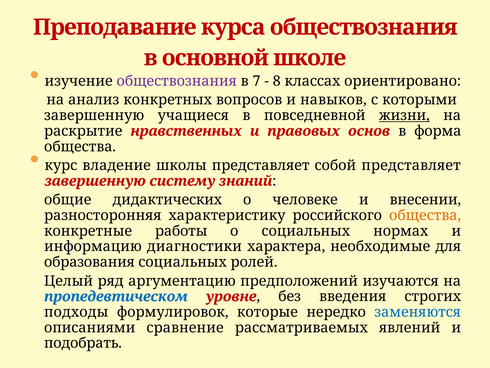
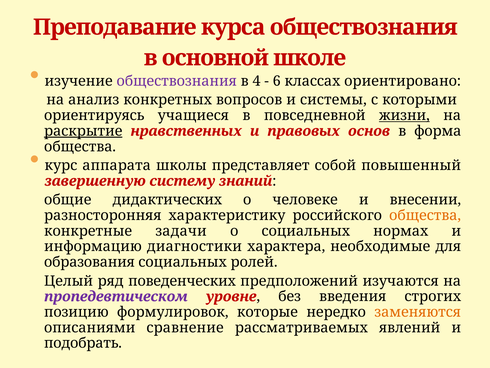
7: 7 -> 4 (257, 81)
8: 8 -> 6 (277, 81)
навыков: навыков -> системы (333, 100)
завершенную: завершенную -> ориентируясь (94, 115)
раскрытие underline: none -> present (83, 131)
владение: владение -> аппарата (117, 165)
собой представляет: представляет -> повышенный (411, 165)
работы: работы -> задачи (181, 231)
аргументацию: аргументацию -> поведенческих (182, 281)
пропедевтическом colour: blue -> purple (116, 296)
подходы: подходы -> позицию (76, 312)
заменяются colour: blue -> orange (418, 312)
